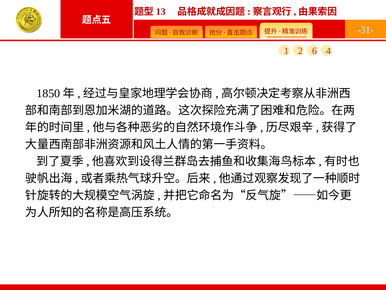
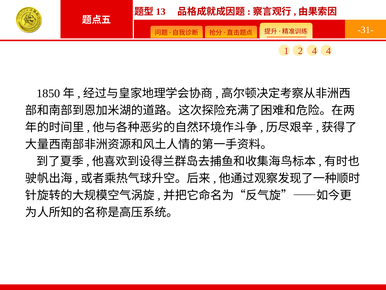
2 6: 6 -> 4 (314, 51)
